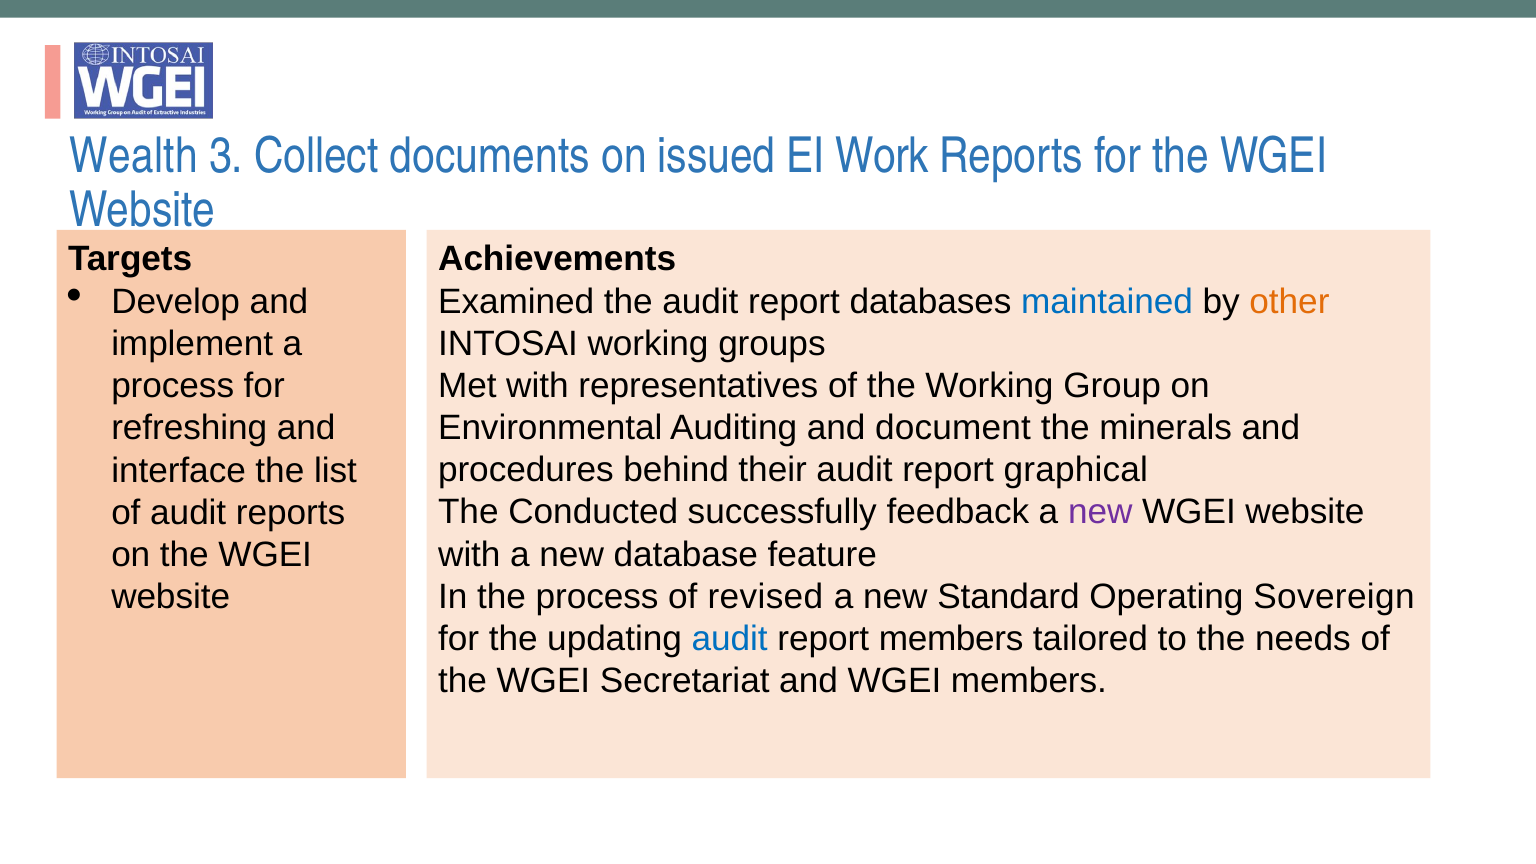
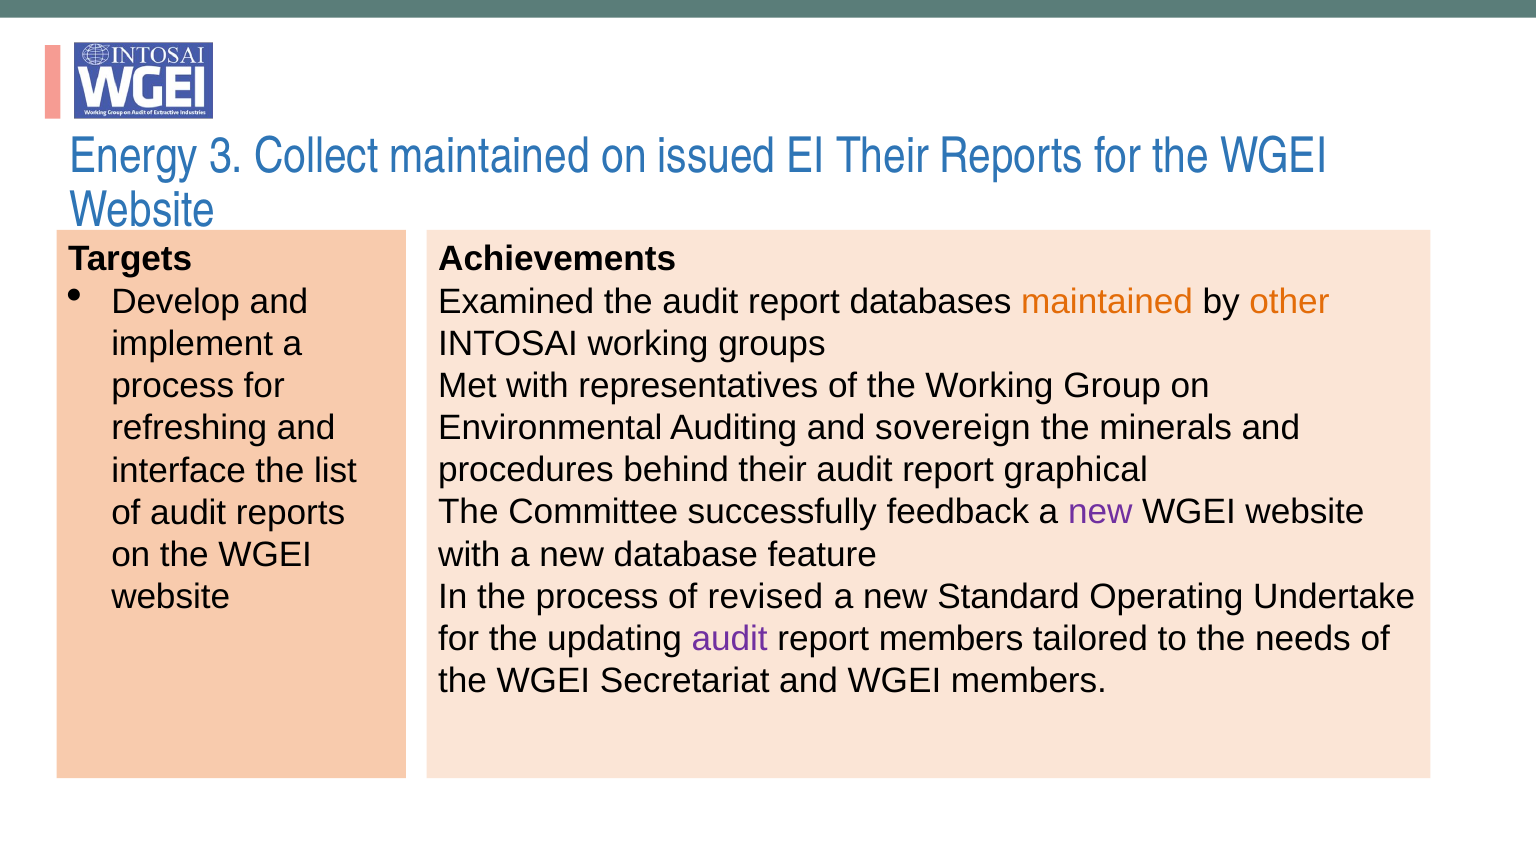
Wealth: Wealth -> Energy (134, 157)
Collect documents: documents -> maintained (490, 157)
EI Work: Work -> Their (882, 157)
maintained colour: blue -> orange (1107, 301)
document: document -> sovereign (953, 428)
Conducted: Conducted -> Committee (593, 512)
Sovereign: Sovereign -> Undertake (1334, 597)
audit colour: blue -> purple (730, 639)
